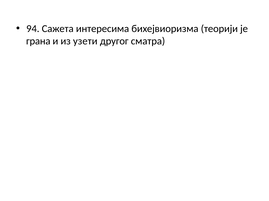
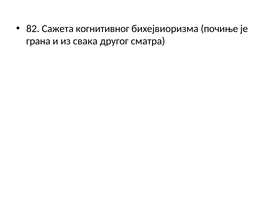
94: 94 -> 82 (33, 29)
интересима: интересима -> когнитивног (103, 29)
теорији: теорији -> почиње (219, 29)
узети: узети -> свака (85, 41)
